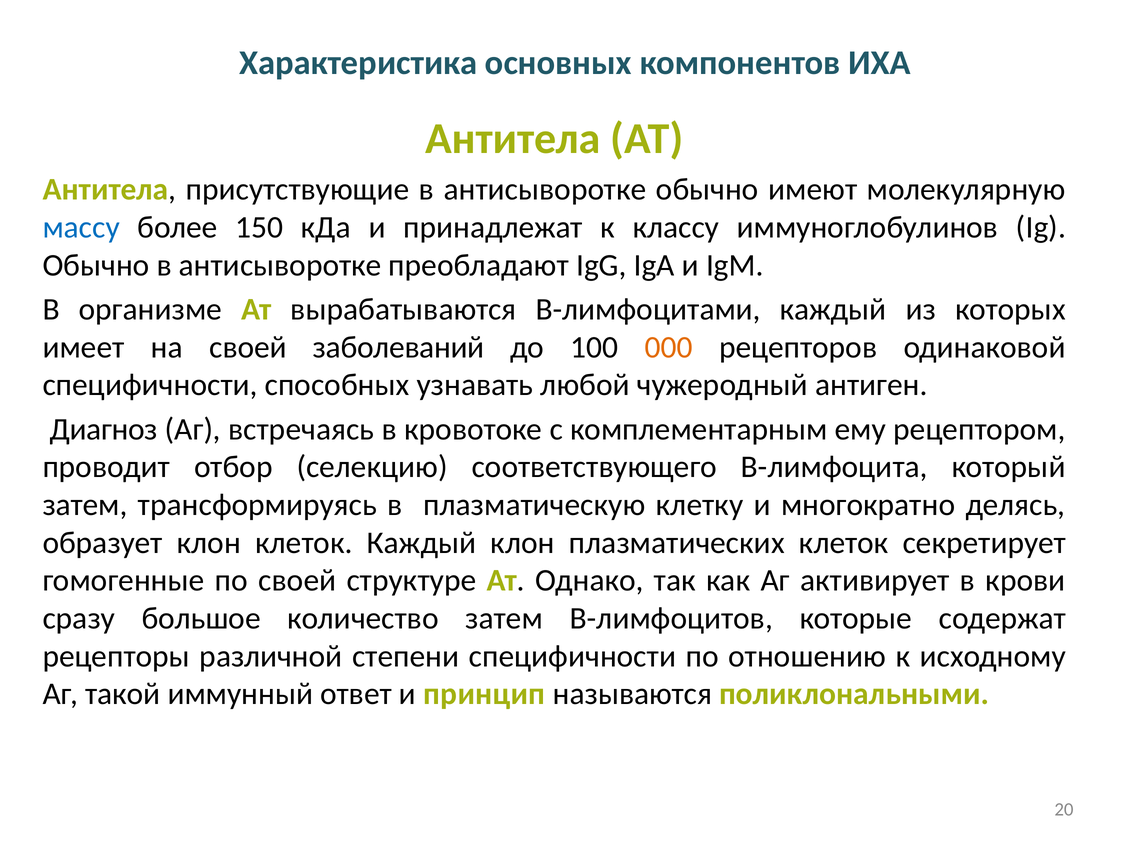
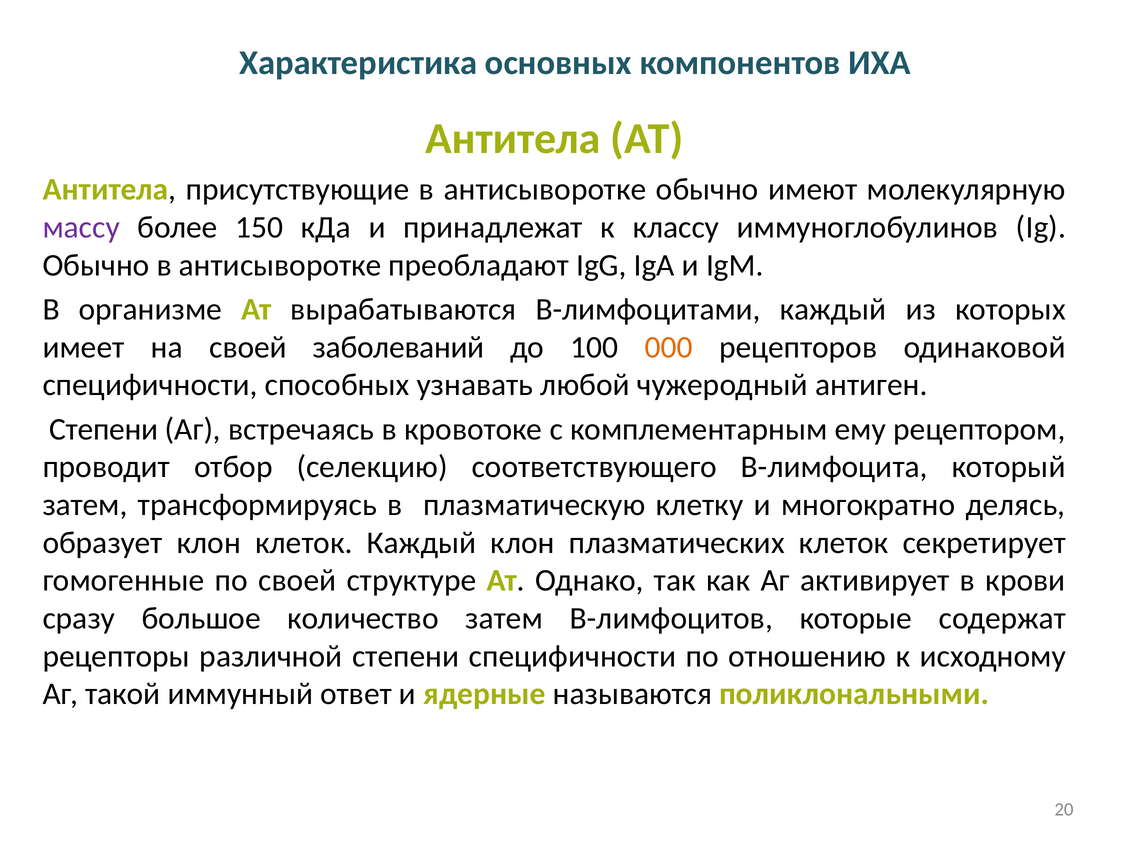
массу colour: blue -> purple (81, 228)
Диагноз: Диагноз -> Степени (104, 429)
принцип: принцип -> ядерные (484, 694)
